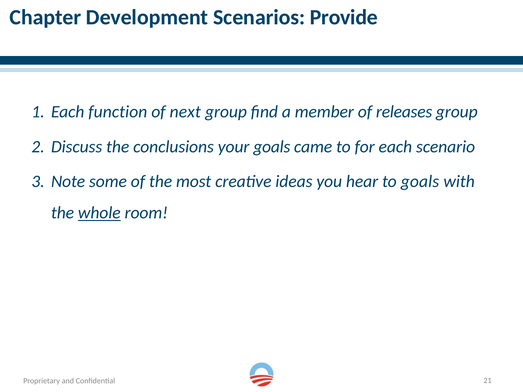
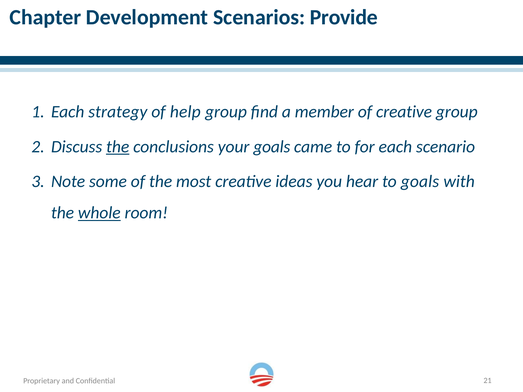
function: function -> strategy (118, 112)
next: next -> help (185, 112)
of releases: releases -> creative (404, 112)
the underline: none -> present (118, 147)
